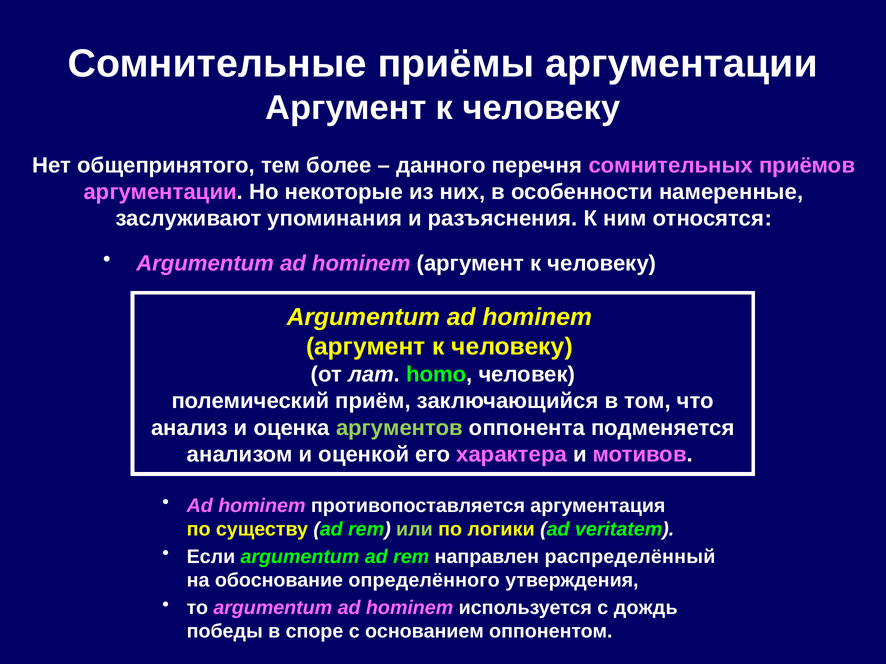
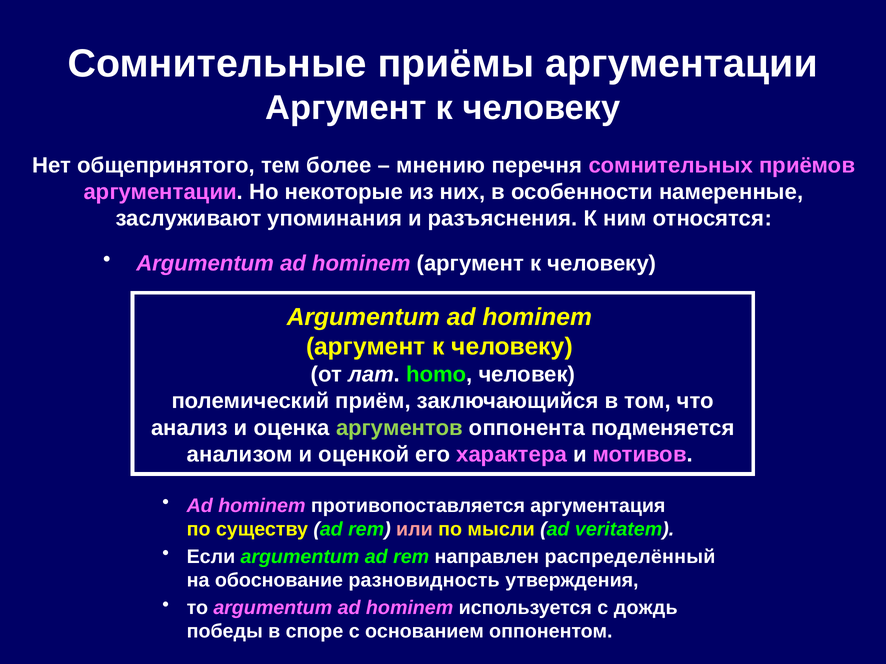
данного: данного -> мнению (441, 166)
или colour: light green -> pink (414, 530)
логики: логики -> мысли (501, 530)
определённого: определённого -> разновидность (424, 581)
